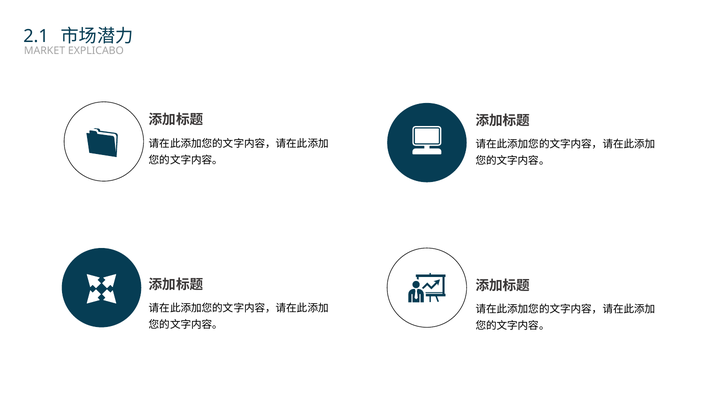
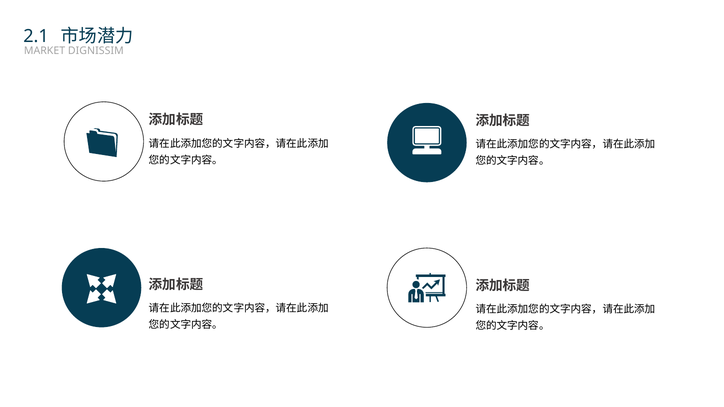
EXPLICABO: EXPLICABO -> DIGNISSIM (96, 51)
